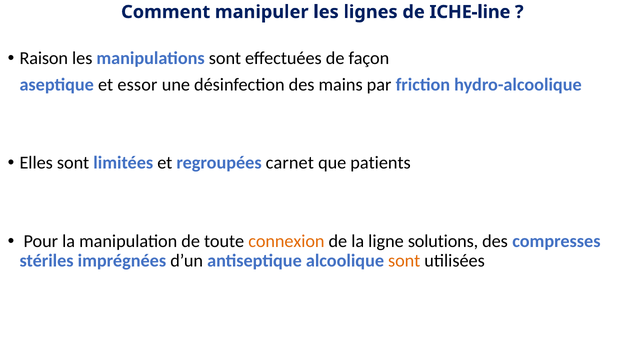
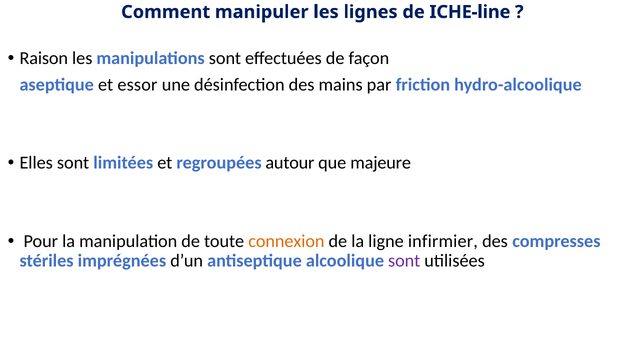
carnet: carnet -> autour (290, 163)
patients: patients -> majeure (381, 163)
solutions: solutions -> infirmier (443, 242)
sont colour: orange -> purple (404, 261)
